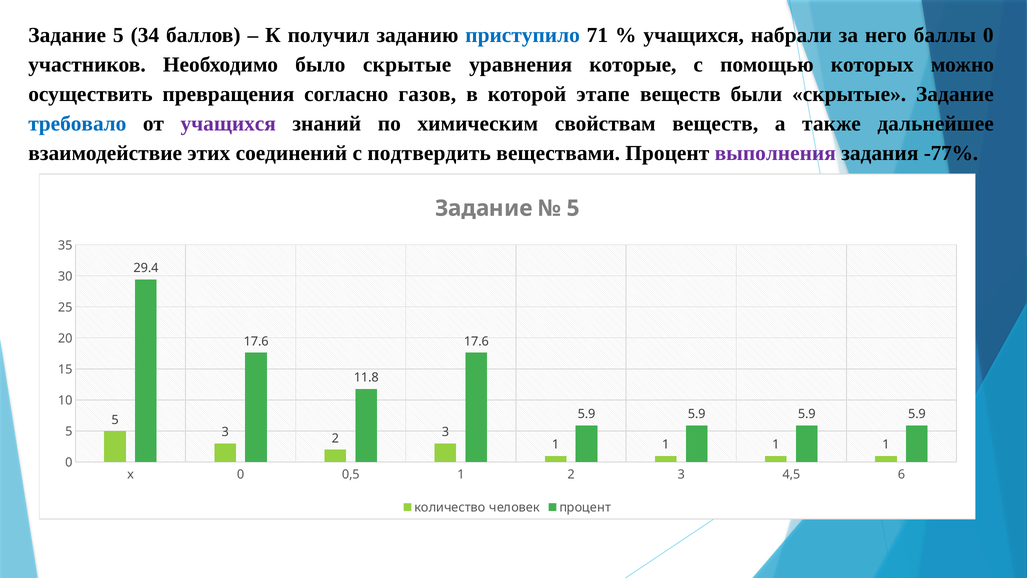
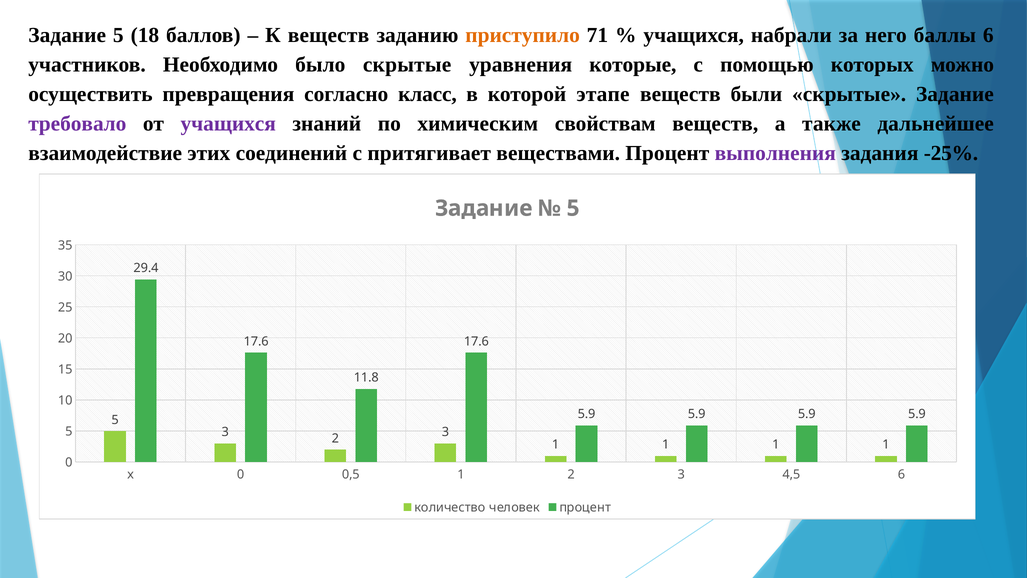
34: 34 -> 18 (145, 35)
К получил: получил -> веществ (328, 35)
приступило colour: blue -> orange (523, 35)
баллы 0: 0 -> 6 (988, 35)
газов: газов -> класс (427, 94)
требовало colour: blue -> purple (77, 124)
подтвердить: подтвердить -> притягивает (429, 153)
-77%: -77% -> -25% (951, 153)
